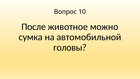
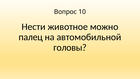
После: После -> Нести (34, 27)
сумка: сумка -> палец (31, 37)
